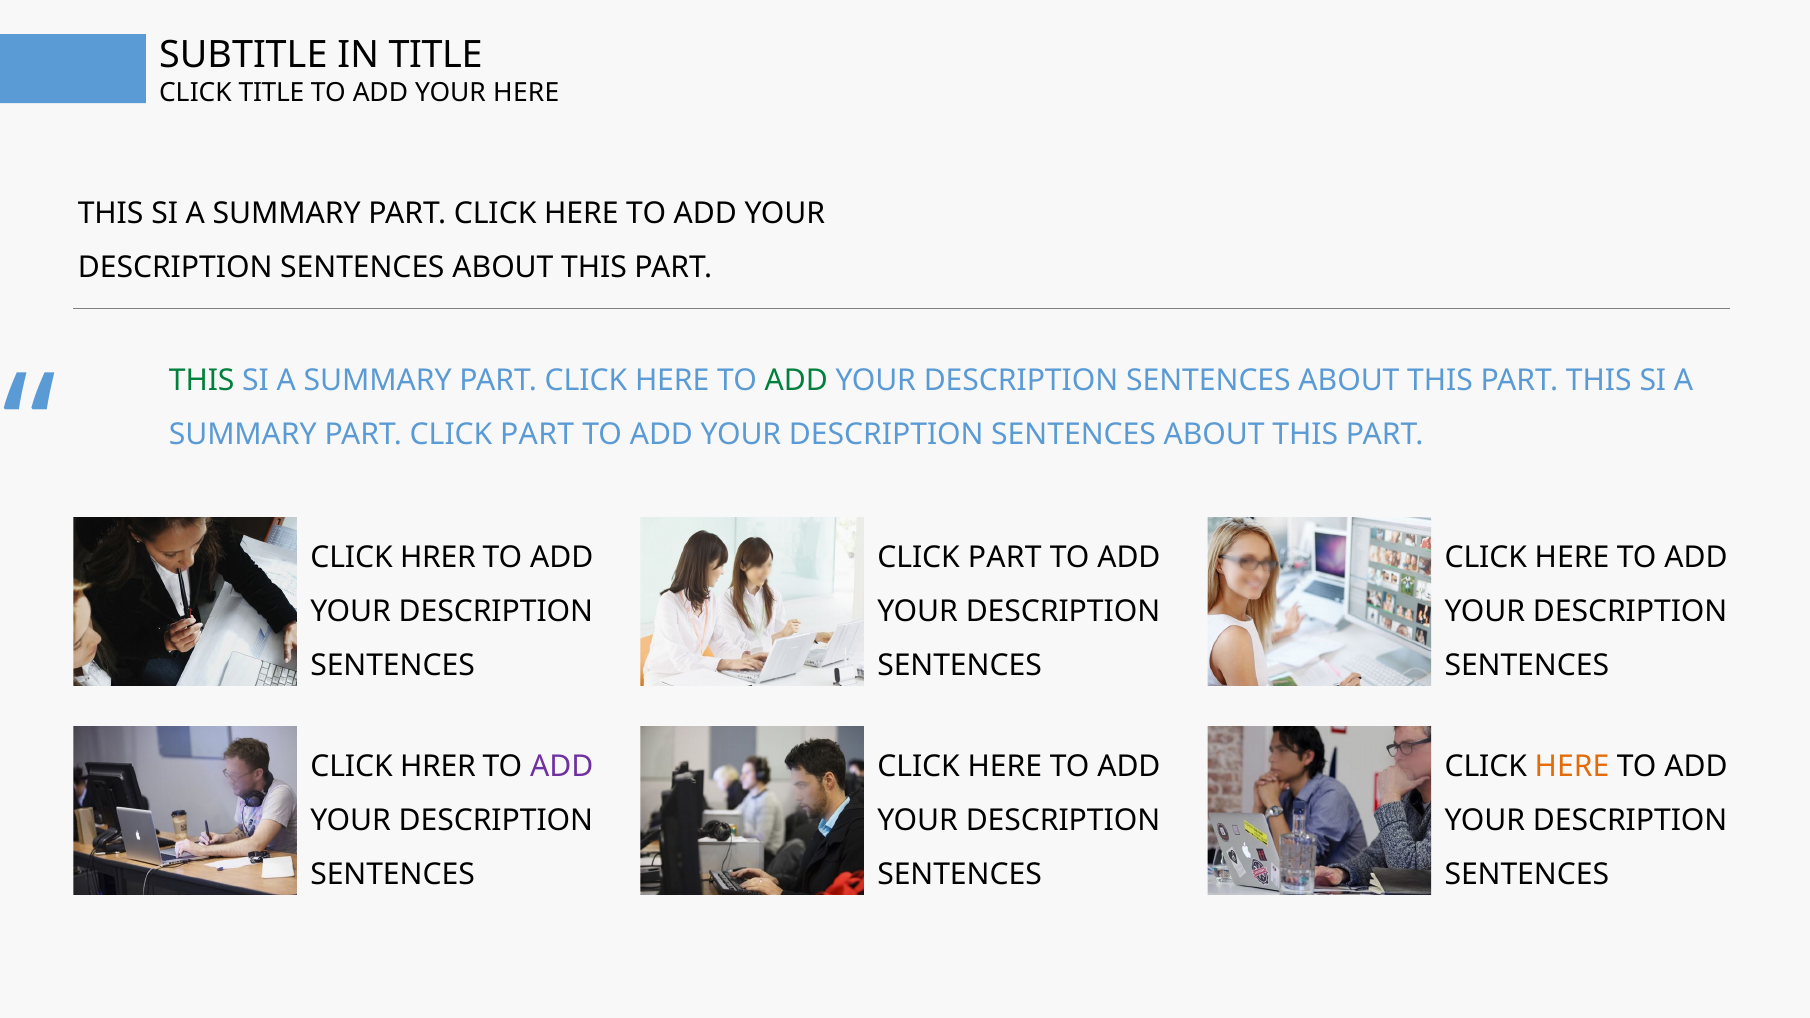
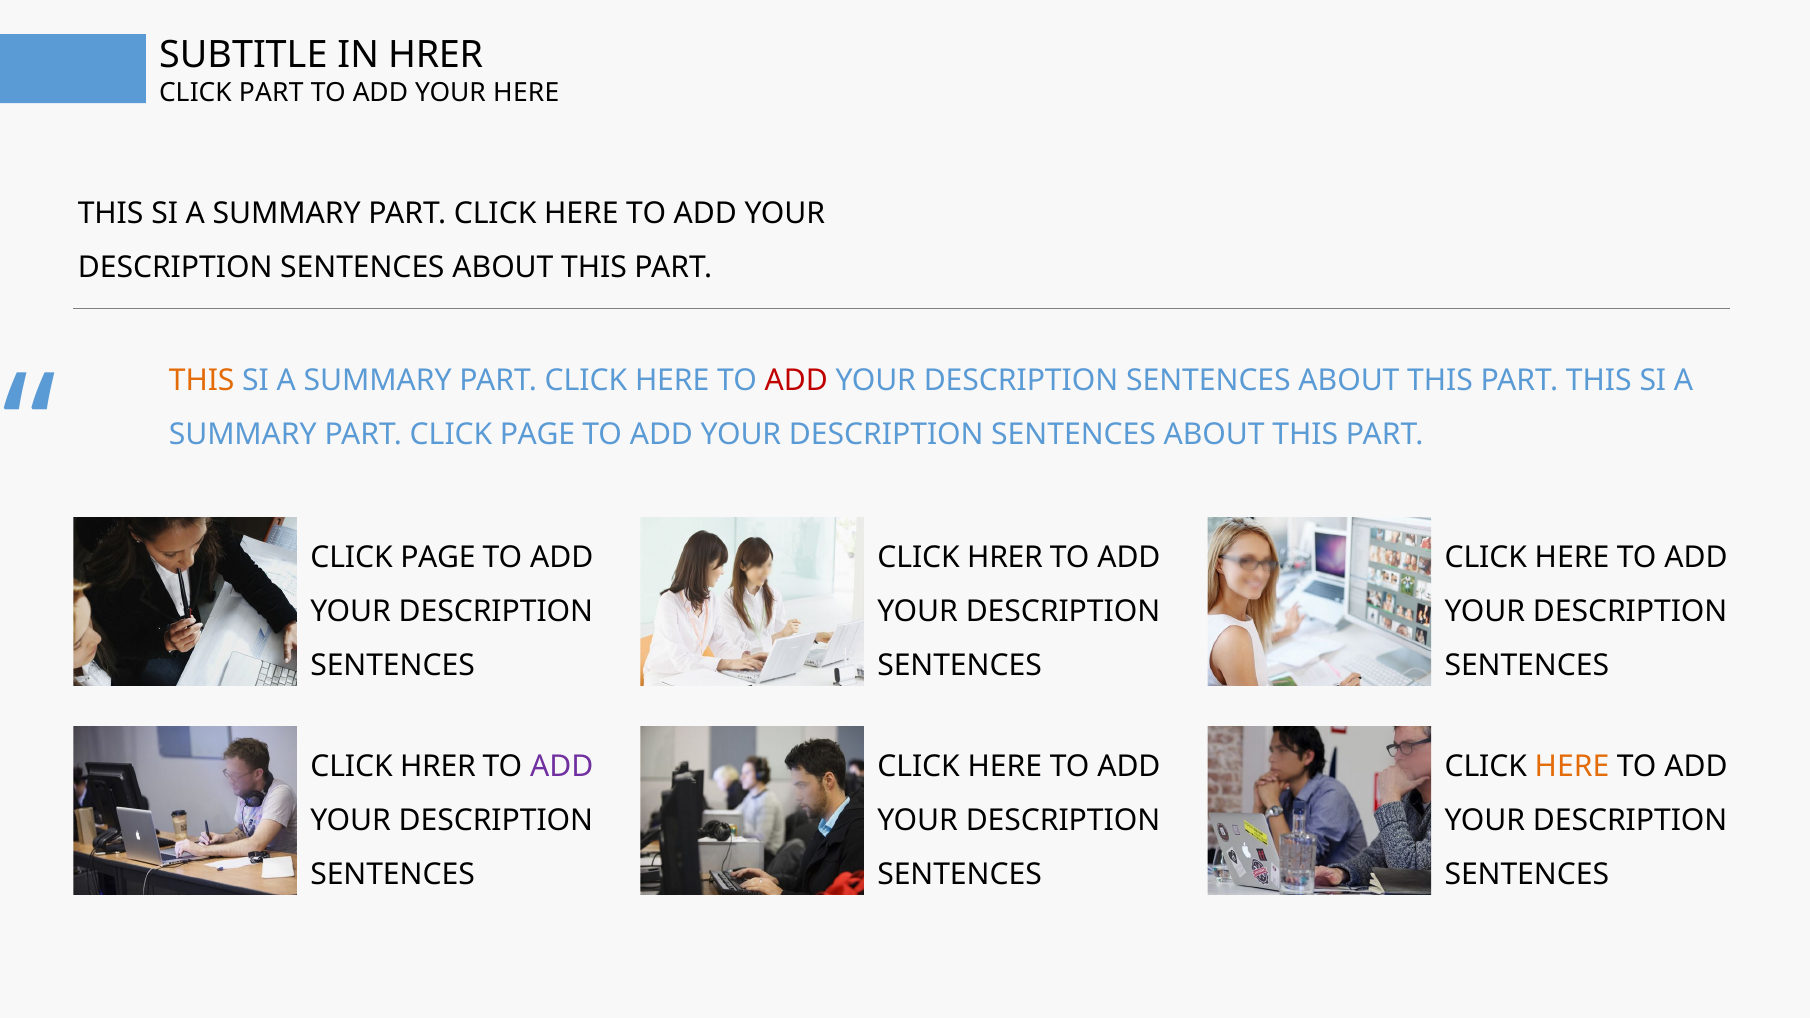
IN TITLE: TITLE -> HRER (436, 55)
CLICK TITLE: TITLE -> PART (271, 93)
THIS colour: green -> orange (202, 380)
ADD colour: green -> red (796, 380)
SUMMARY PART CLICK PART: PART -> PAGE (537, 435)
HRER: HRER -> PAGE (438, 557)
PART: PART -> HRER (1005, 557)
